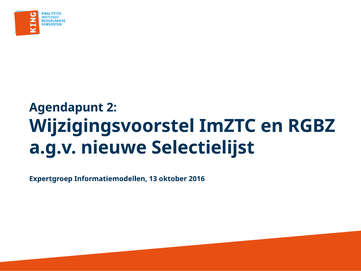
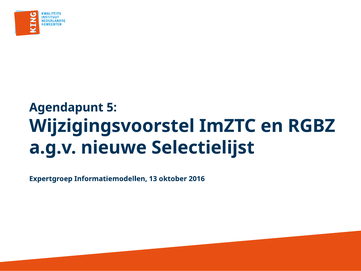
2: 2 -> 5 (112, 107)
